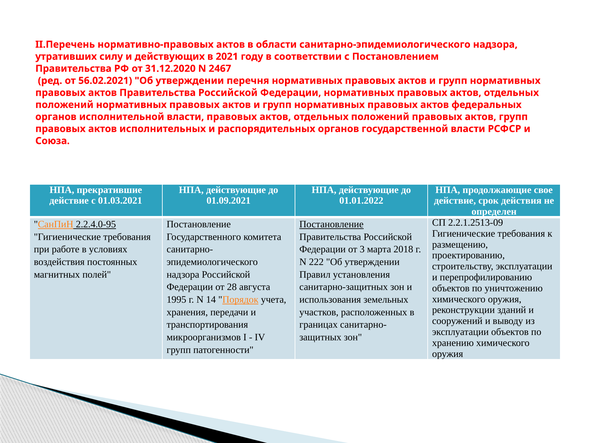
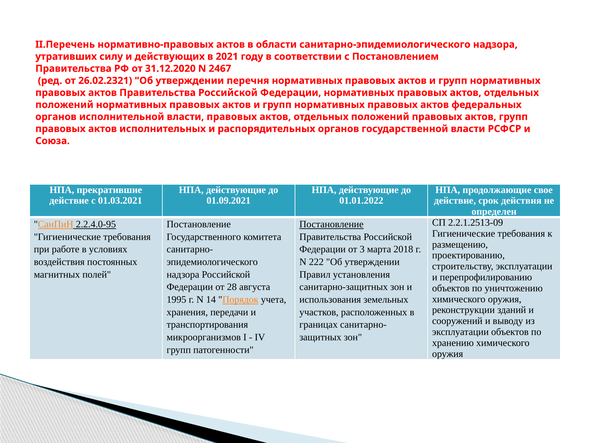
56.02.2021: 56.02.2021 -> 26.02.2321 (105, 81)
